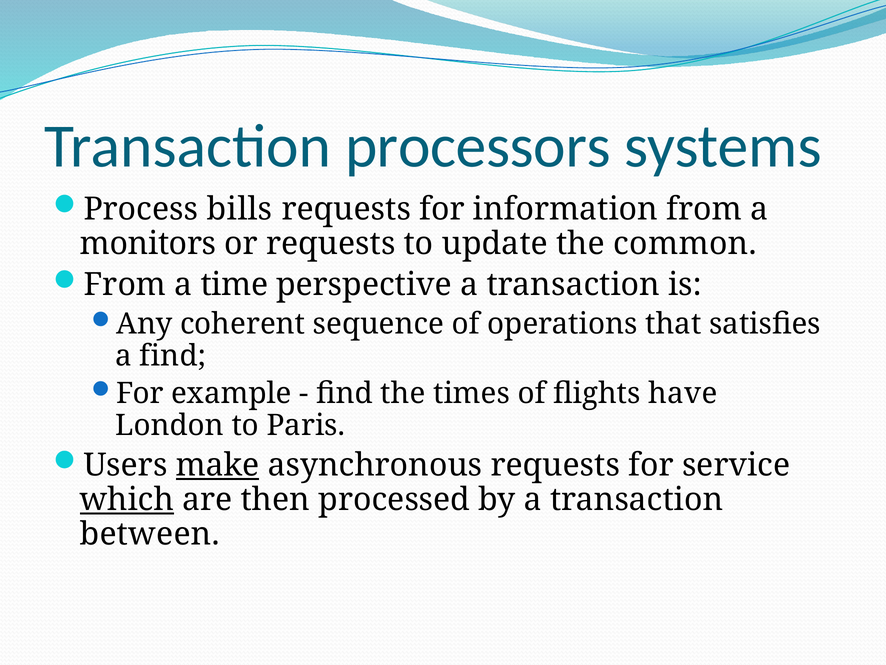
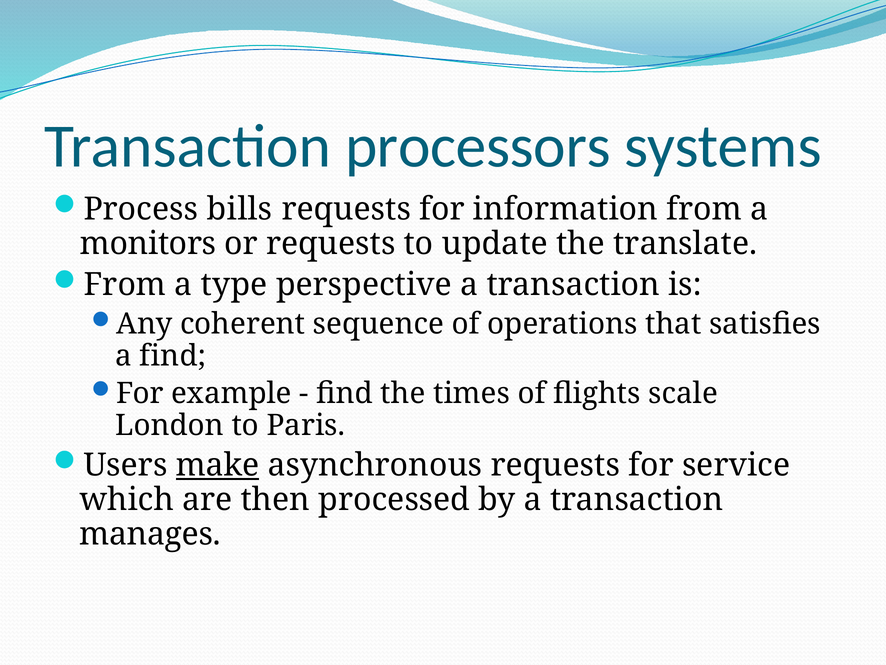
common: common -> translate (685, 244)
time: time -> type (234, 284)
have: have -> scale (683, 393)
which underline: present -> none (127, 499)
between: between -> manages (150, 534)
